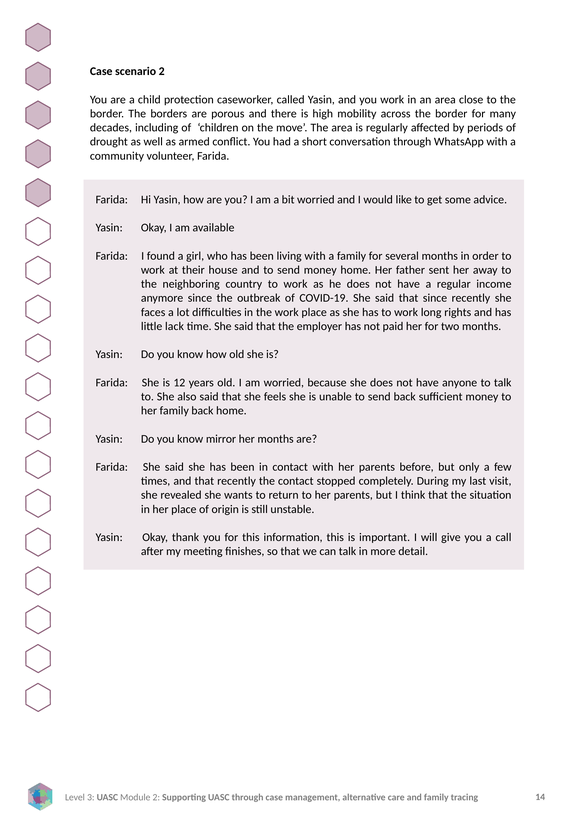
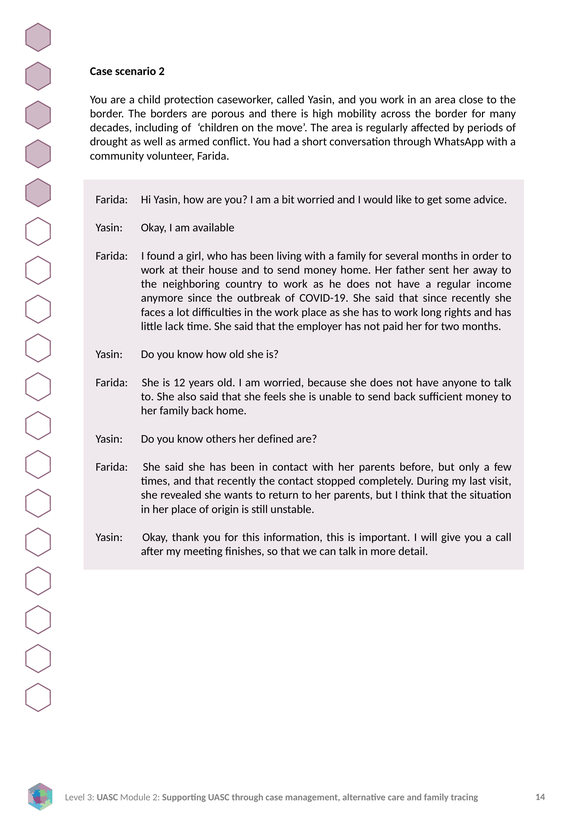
mirror: mirror -> others (221, 439)
her months: months -> defined (276, 439)
